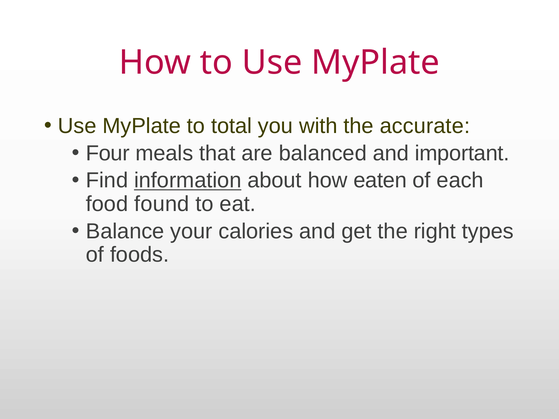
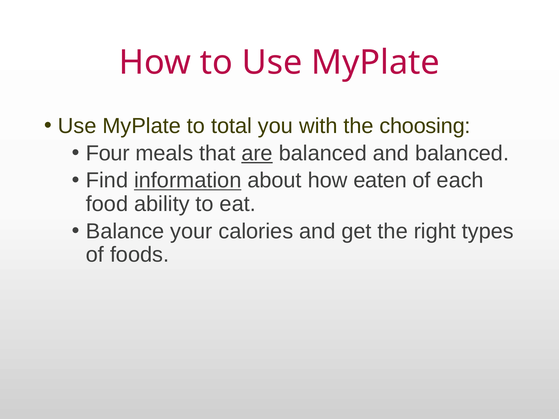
accurate: accurate -> choosing (425, 126)
are underline: none -> present (257, 153)
and important: important -> balanced (462, 153)
found: found -> ability (162, 204)
